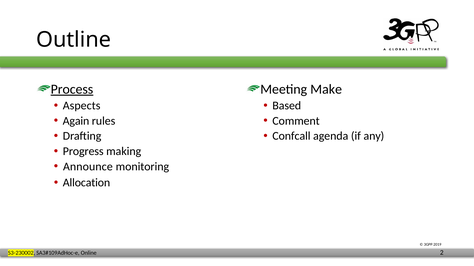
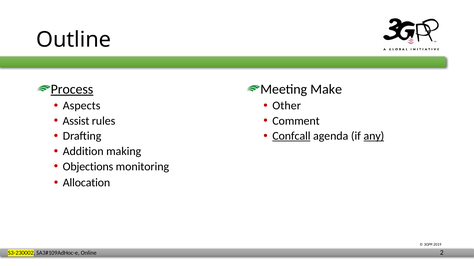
Based: Based -> Other (287, 106)
Again: Again -> Assist (76, 121)
Confcall underline: none -> present (291, 136)
any underline: none -> present (374, 136)
Progress: Progress -> Addition (83, 152)
Announce: Announce -> Objections (88, 167)
